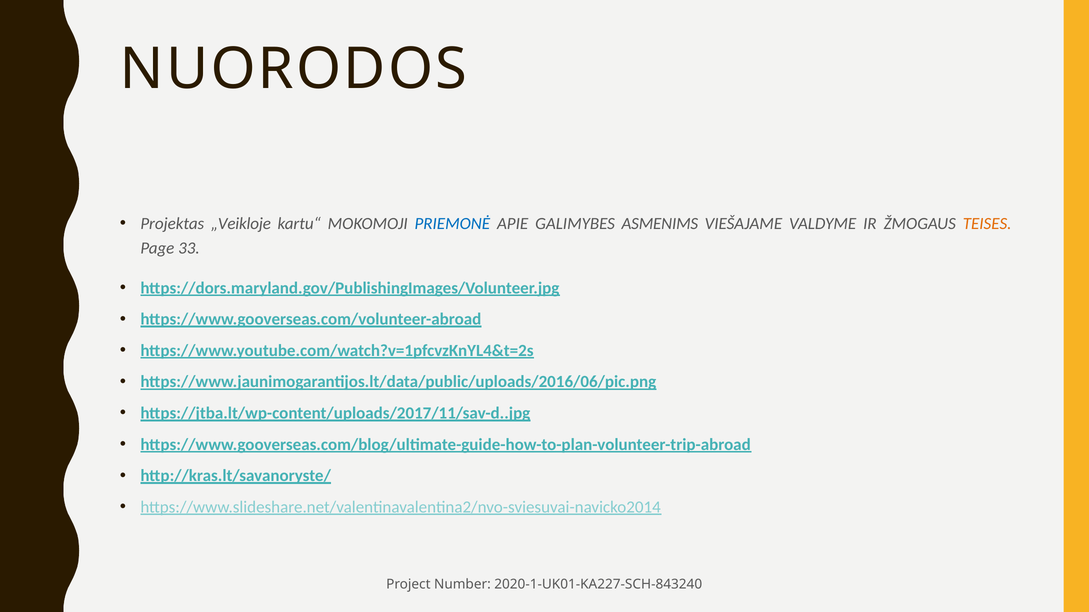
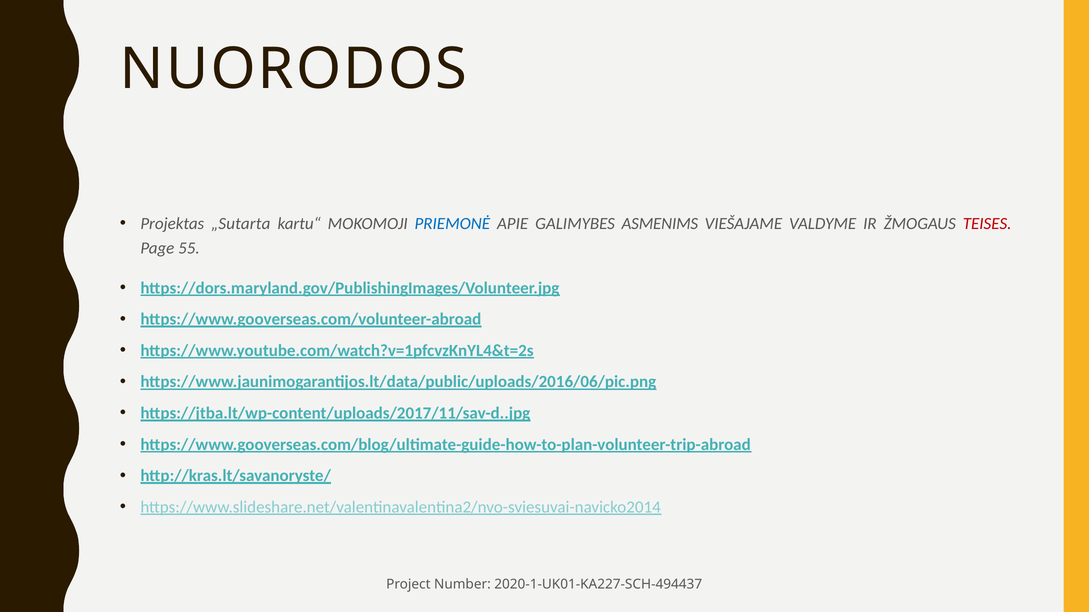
„Veikloje: „Veikloje -> „Sutarta (241, 224)
TEISES colour: orange -> red (987, 224)
33: 33 -> 55 (189, 248)
2020-1-UK01-KA227-SCH-843240: 2020-1-UK01-KA227-SCH-843240 -> 2020-1-UK01-KA227-SCH-494437 (598, 585)
